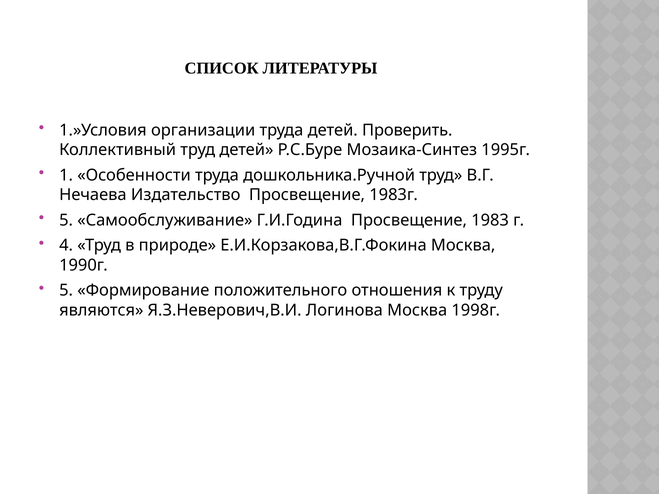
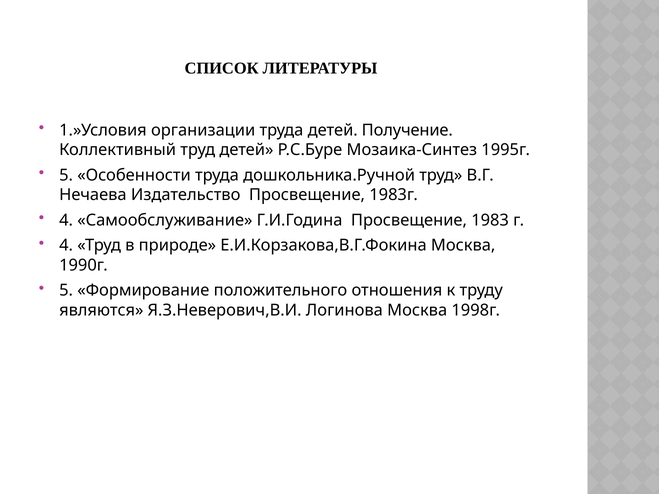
Проверить: Проверить -> Получение (407, 130)
1: 1 -> 5 (66, 175)
5: 5 -> 4 (66, 220)
